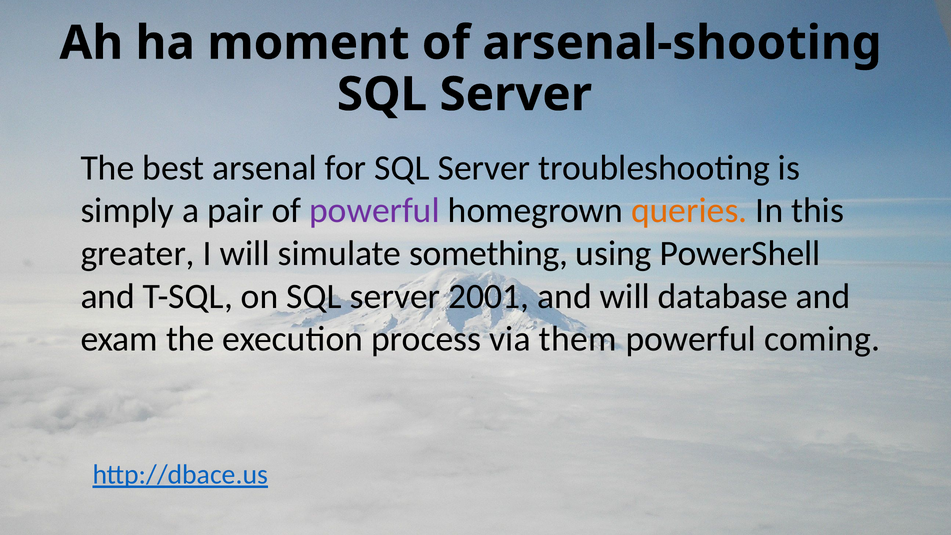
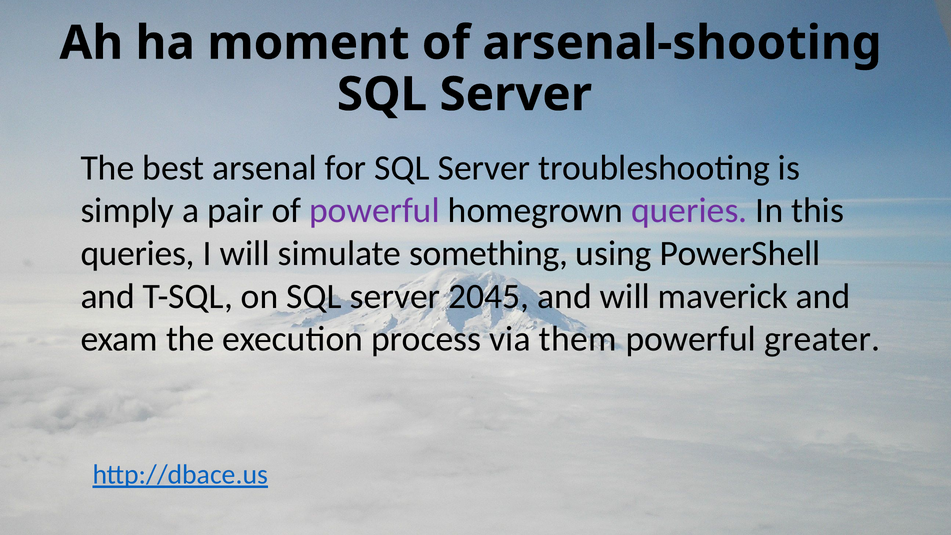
queries colour: orange -> purple (689, 211)
greater: greater -> queries (138, 253)
2001: 2001 -> 2045 (489, 296)
database: database -> maverick (723, 296)
coming: coming -> greater (822, 339)
